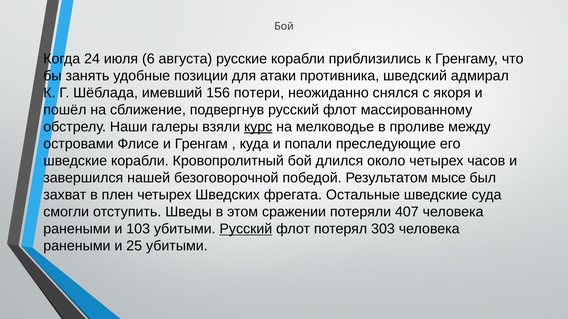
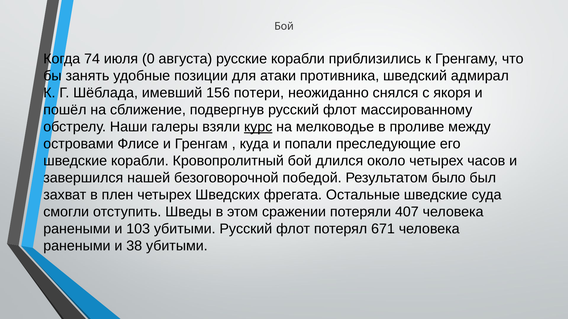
24: 24 -> 74 (92, 59)
6: 6 -> 0 (148, 59)
мысе: мысе -> было (449, 178)
Русский underline: present -> none (246, 229)
303: 303 -> 671 (383, 229)
25: 25 -> 38 (134, 246)
